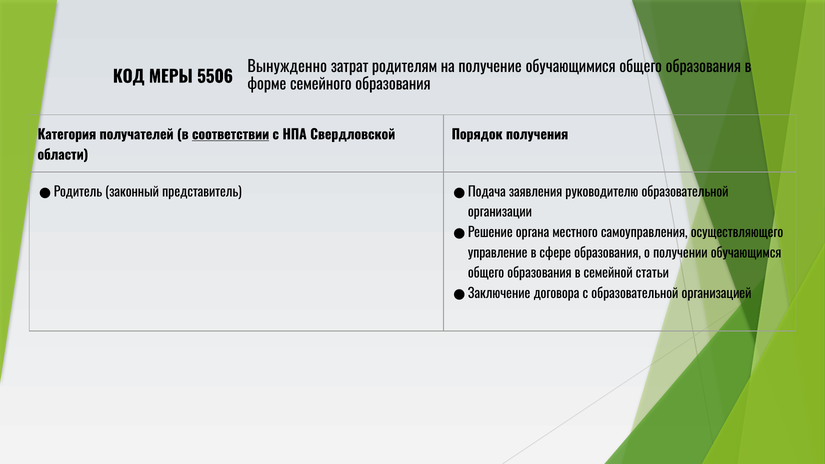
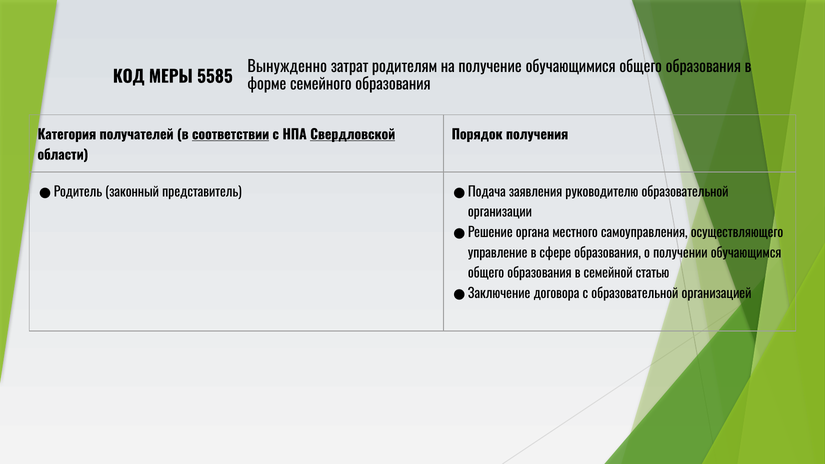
5506: 5506 -> 5585 (215, 77)
Свердловской underline: none -> present (353, 135)
статьи: статьи -> статью (652, 273)
